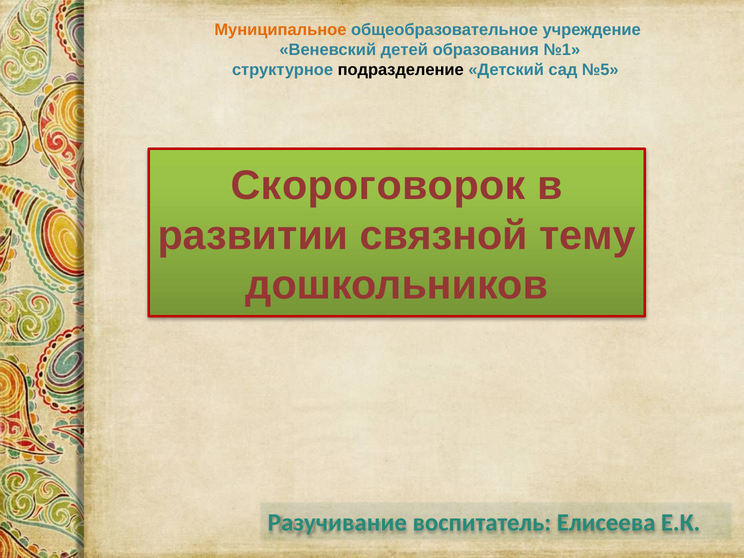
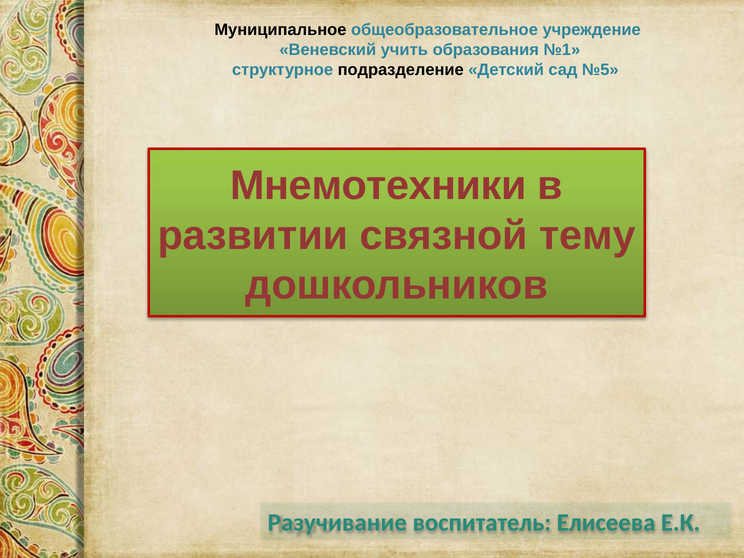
Муниципальное colour: orange -> black (280, 30)
детей: детей -> учить (404, 50)
Скороговорок: Скороговорок -> Мнемотехники (378, 186)
